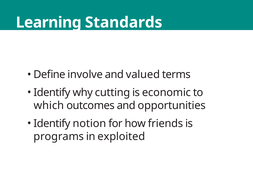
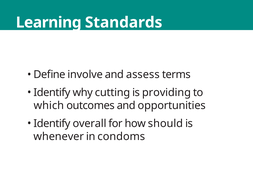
valued: valued -> assess (143, 74)
economic: economic -> providing (167, 92)
notion: notion -> overall (90, 123)
friends: friends -> should (165, 123)
programs: programs -> whenever (59, 136)
exploited: exploited -> condoms (121, 136)
